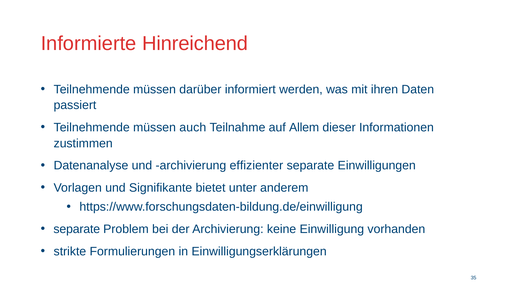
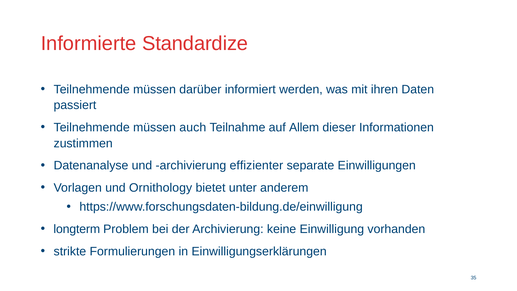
Hinreichend: Hinreichend -> Standardize (195, 43)
Signifikante: Signifikante -> Ornithology (161, 188)
separate: separate -> longterm (77, 229)
